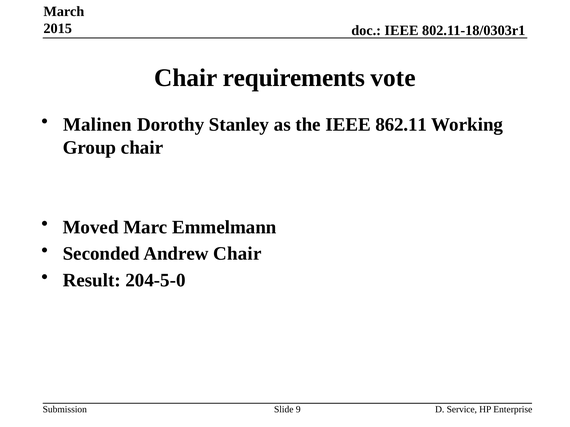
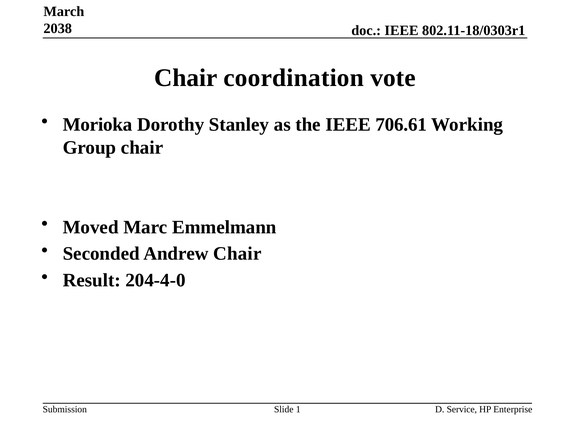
2015: 2015 -> 2038 (58, 28)
requirements: requirements -> coordination (294, 78)
Malinen: Malinen -> Morioka (98, 125)
862.11: 862.11 -> 706.61 (401, 125)
204-5-0: 204-5-0 -> 204-4-0 (156, 281)
9: 9 -> 1 (298, 410)
